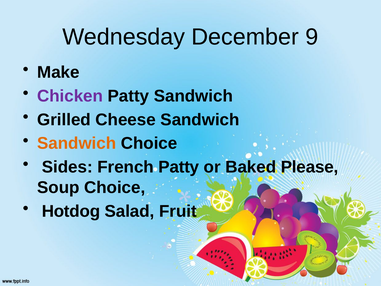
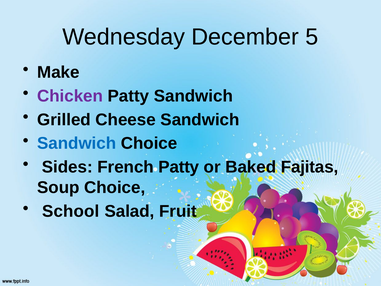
9: 9 -> 5 (312, 37)
Sandwich colour: orange -> blue (77, 143)
Please: Please -> Fajitas (310, 167)
Hotdog: Hotdog -> School (71, 211)
